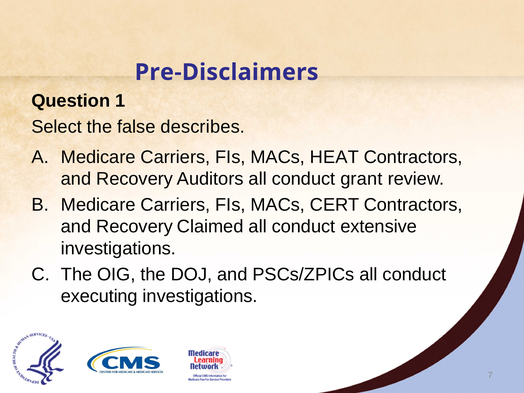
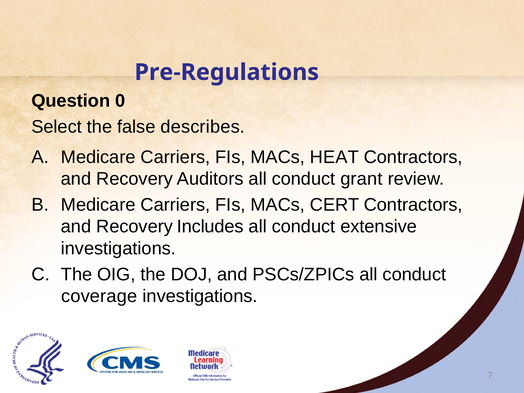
Pre-Disclaimers: Pre-Disclaimers -> Pre-Regulations (227, 72)
1: 1 -> 0 (120, 101)
Claimed: Claimed -> Includes (210, 227)
executing: executing -> coverage (99, 296)
